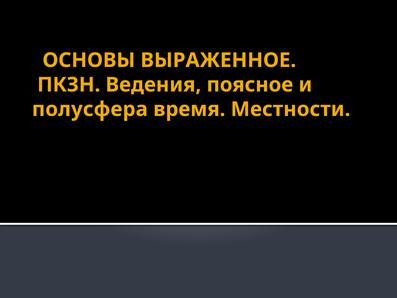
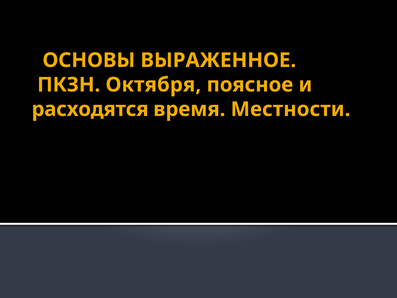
Ведения: Ведения -> Октября (153, 85)
полусфера: полусфера -> расходятся (90, 109)
